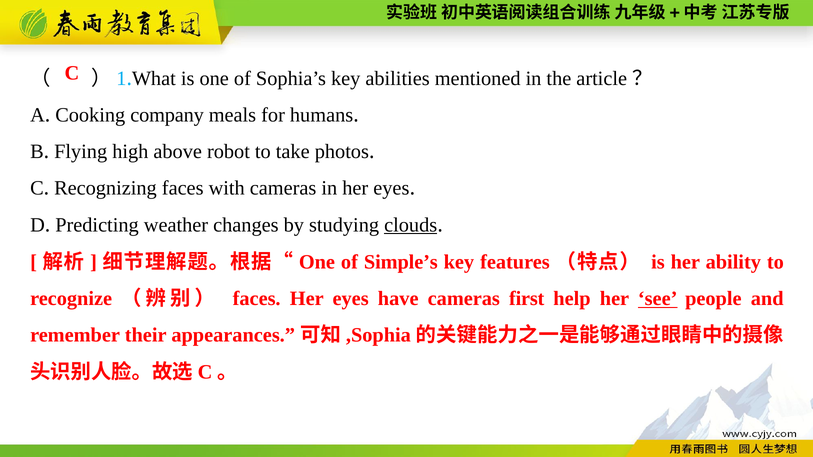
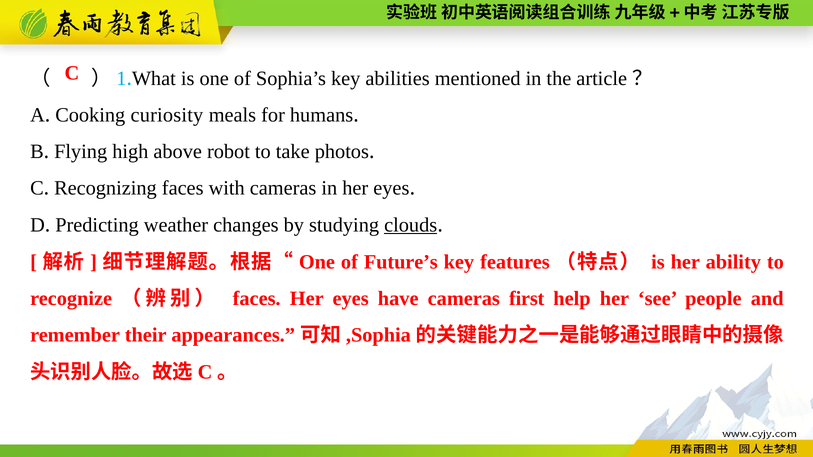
company: company -> curiosity (167, 115)
Simple’s: Simple’s -> Future’s (401, 262)
see underline: present -> none (658, 299)
